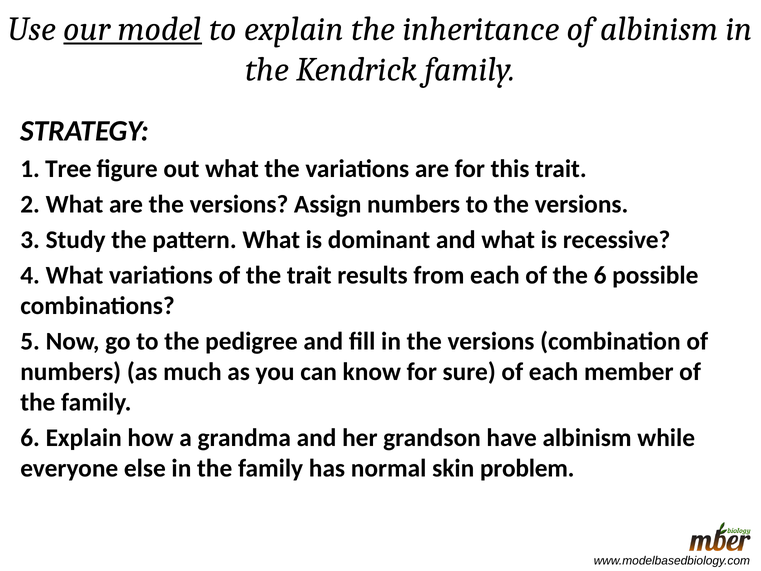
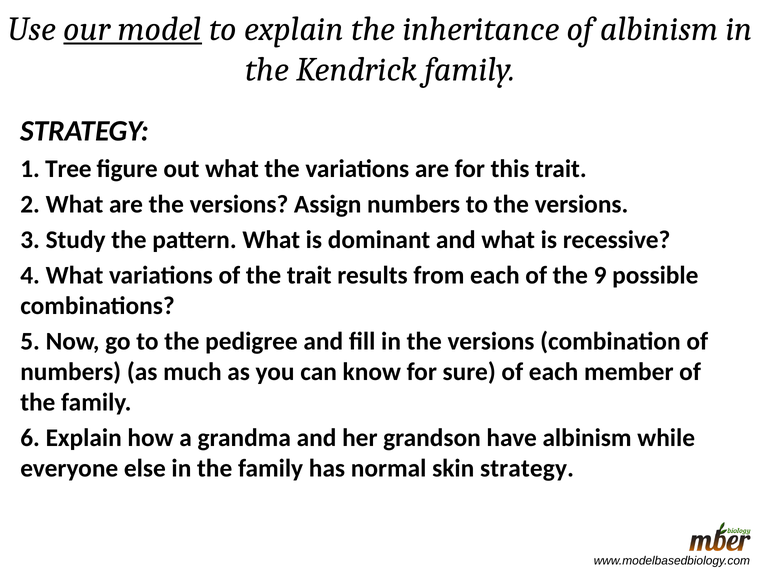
the 6: 6 -> 9 (600, 275)
skin problem: problem -> strategy (527, 468)
